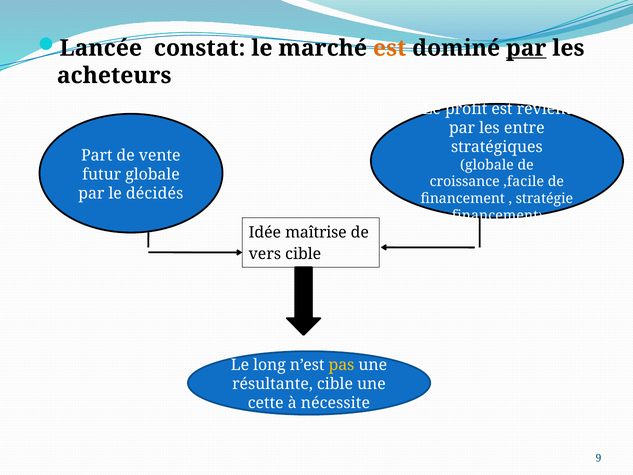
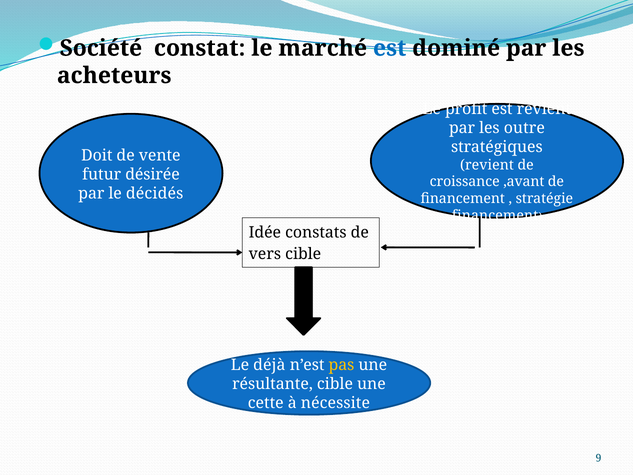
Lancée: Lancée -> Société (101, 48)
est colour: orange -> blue (390, 48)
par underline: present -> none (526, 48)
entre: entre -> outre (524, 128)
Part: Part -> Doit (97, 155)
globale: globale -> revient (487, 165)
futur globale: globale -> désirée (153, 174)
,facile: ,facile -> ,avant (524, 182)
maîtrise: maîtrise -> constats (316, 232)
long: long -> déjà (269, 365)
